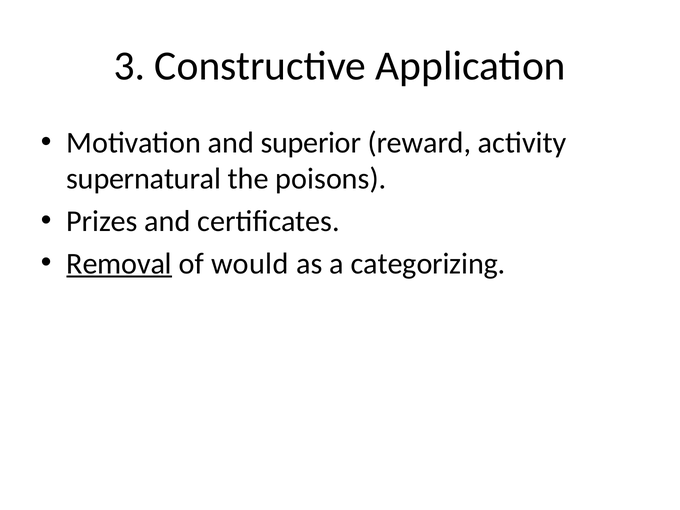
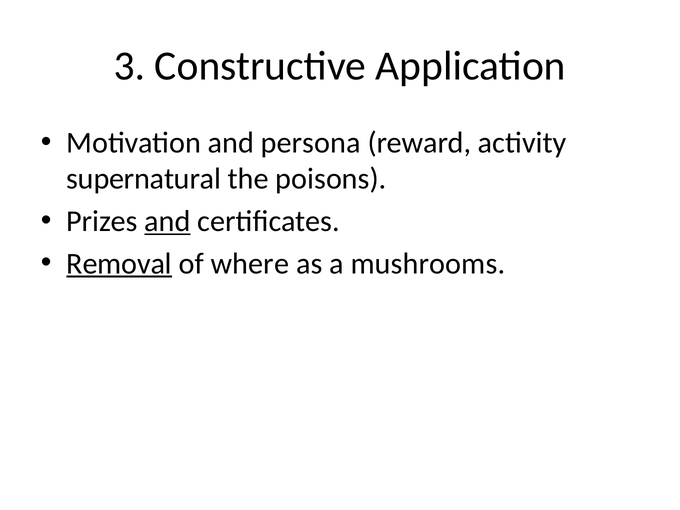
superior: superior -> persona (311, 143)
and underline: none -> present (167, 221)
would: would -> where (250, 264)
categorizing: categorizing -> mushrooms (428, 264)
